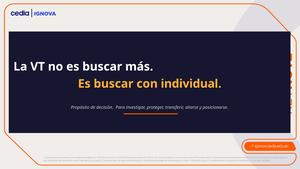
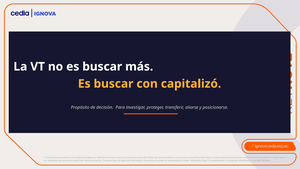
individual: individual -> capitalizó (191, 84)
